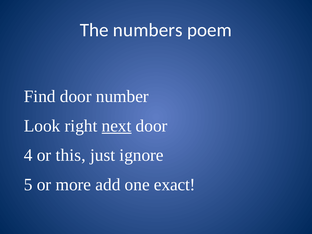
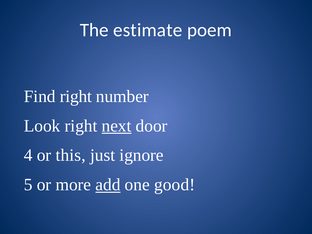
numbers: numbers -> estimate (148, 30)
Find door: door -> right (76, 96)
add underline: none -> present (108, 185)
exact: exact -> good (175, 185)
